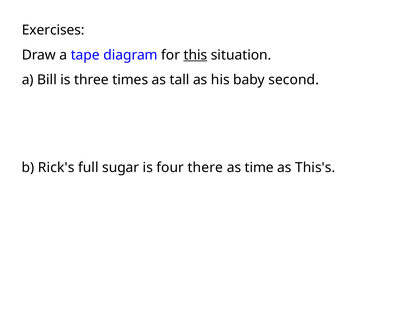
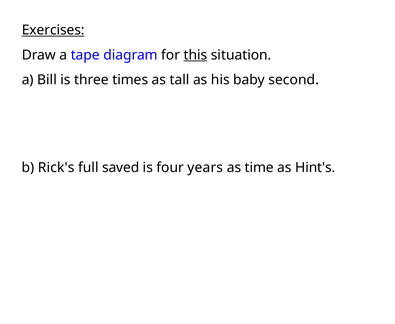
Exercises underline: none -> present (53, 30)
sugar: sugar -> saved (121, 168)
there: there -> years (205, 168)
This's: This's -> Hint's (315, 168)
